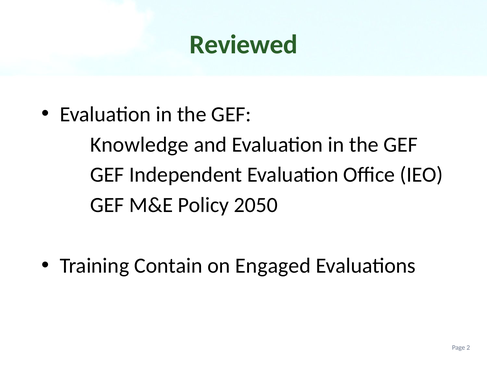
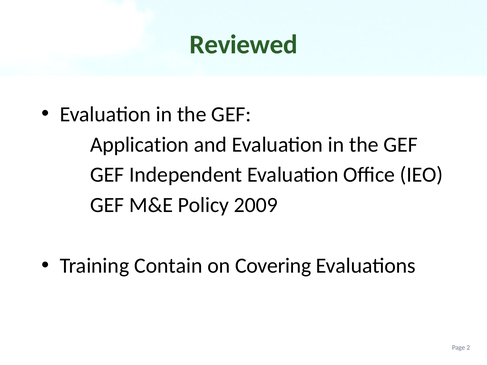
Knowledge: Knowledge -> Application (140, 145)
2050: 2050 -> 2009 (256, 205)
Engaged: Engaged -> Covering (273, 266)
